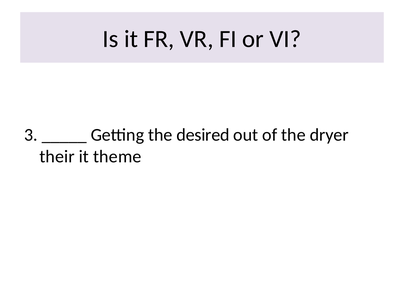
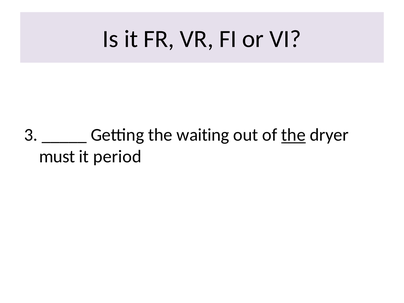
desired: desired -> waiting (203, 135)
the underline: none -> present (293, 135)
their: their -> must (57, 157)
theme: theme -> period (117, 157)
